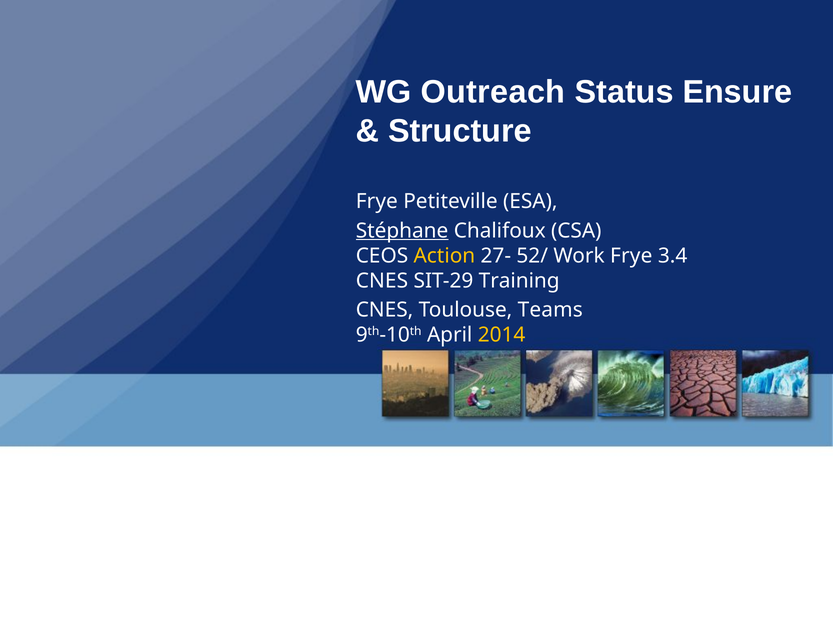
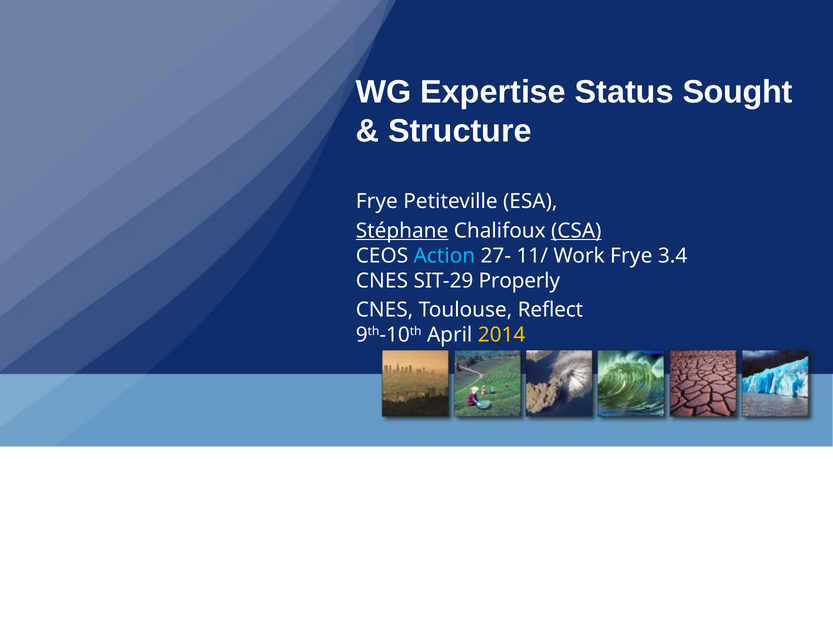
Outreach: Outreach -> Expertise (493, 92)
Ensure: Ensure -> Sought (738, 92)
CSA underline: none -> present (576, 231)
Action colour: yellow -> light blue (444, 256)
52/: 52/ -> 11/ (532, 256)
Training: Training -> Properly (519, 281)
Teams: Teams -> Reflect (550, 310)
